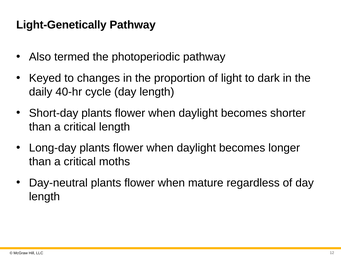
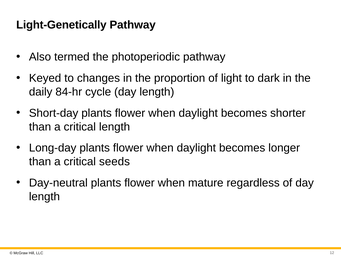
40-hr: 40-hr -> 84-hr (69, 92)
moths: moths -> seeds (114, 161)
